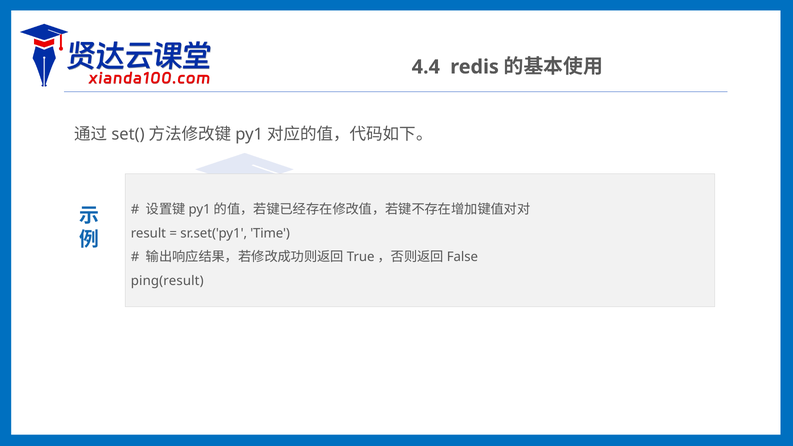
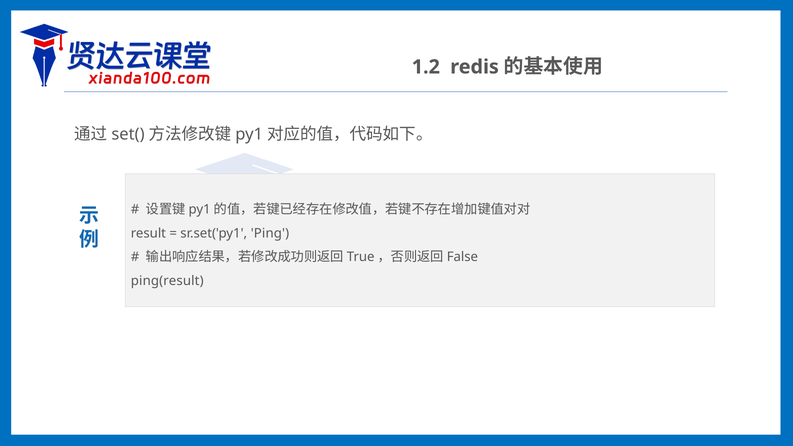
4.4: 4.4 -> 1.2 (426, 67)
Time: Time -> Ping (270, 233)
